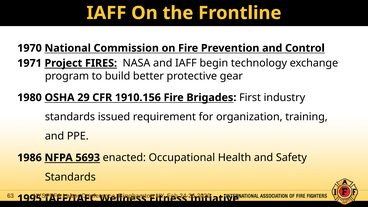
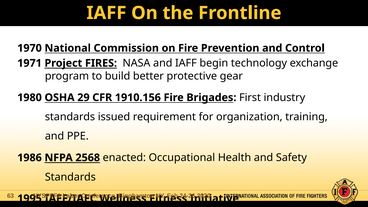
5693: 5693 -> 2568 (88, 158)
